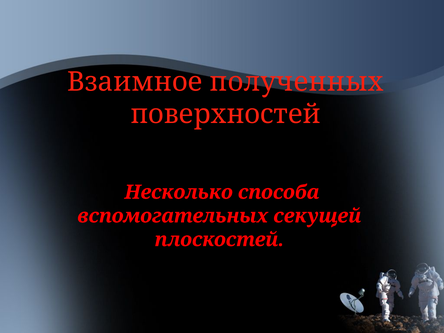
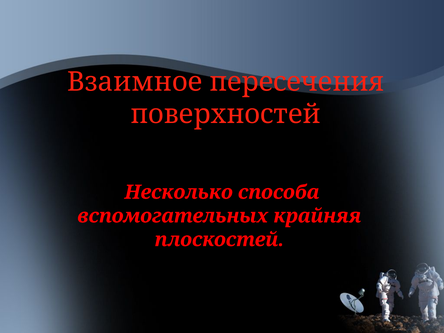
полученных: полученных -> пересечения (297, 82)
секущей: секущей -> крайняя (317, 216)
